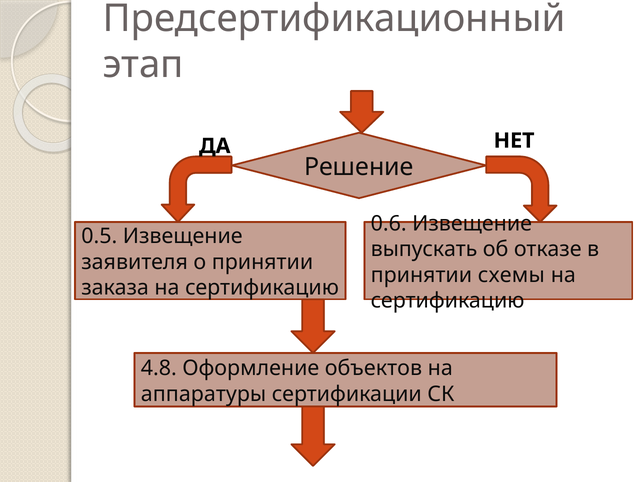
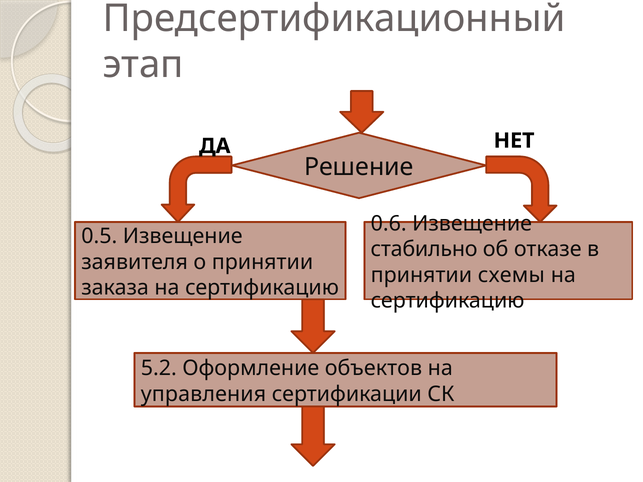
выпускать: выпускать -> стабильно (424, 249)
4.8: 4.8 -> 5.2 (159, 368)
аппаратуры: аппаратуры -> управления (204, 394)
